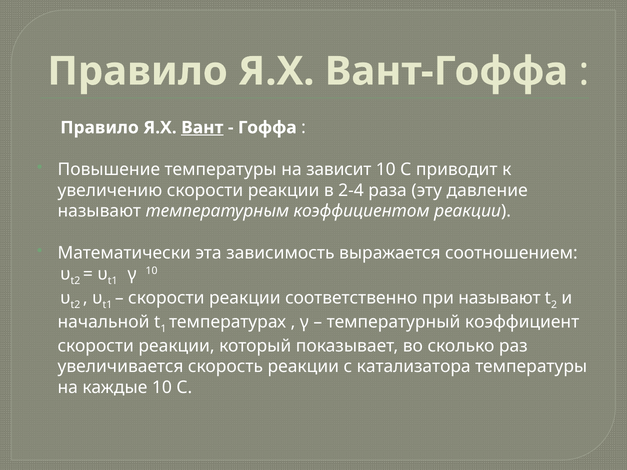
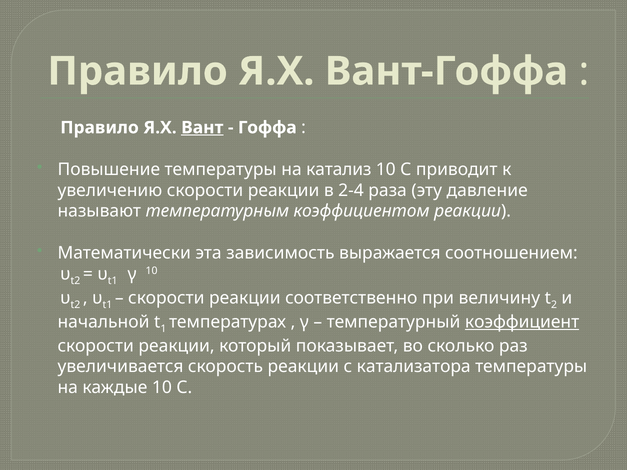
зависит: зависит -> катализ (339, 169)
при называют: называют -> величину (499, 298)
коэффициент underline: none -> present (522, 322)
